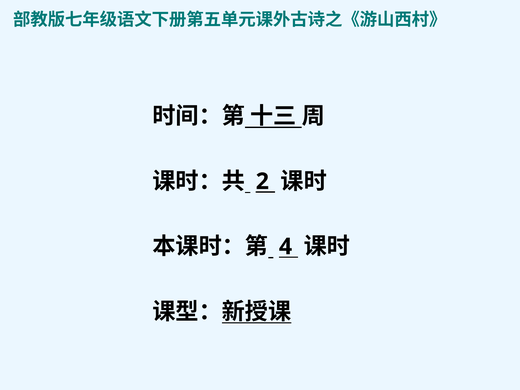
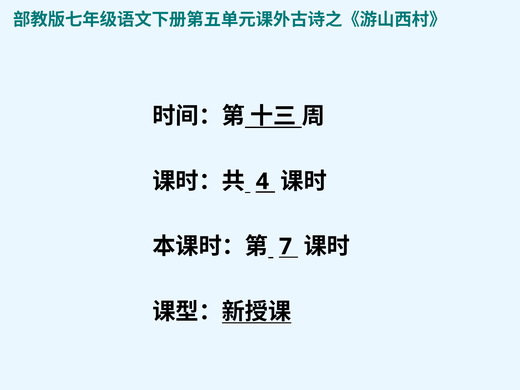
2: 2 -> 4 (262, 181)
4: 4 -> 7 (286, 247)
